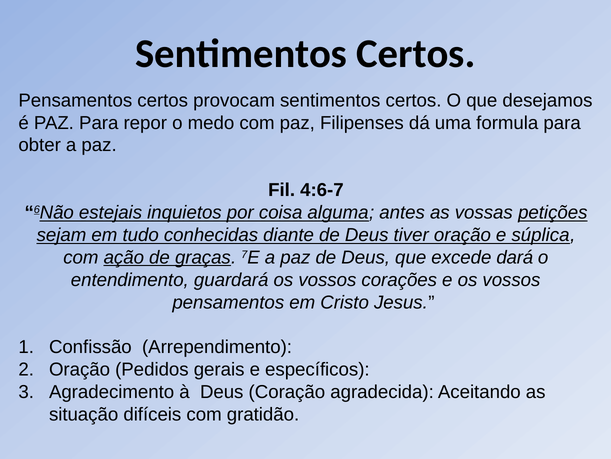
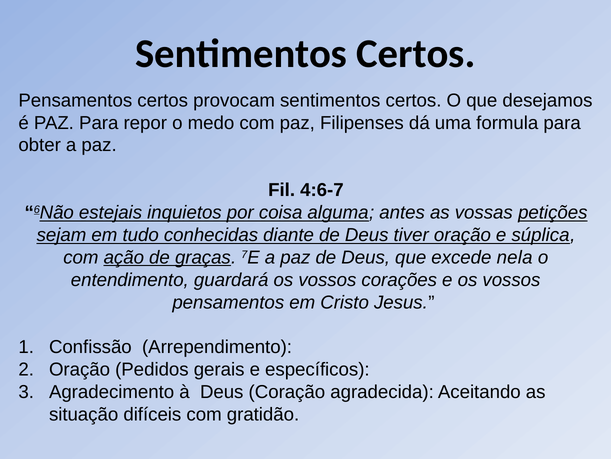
dará: dará -> nela (515, 257)
